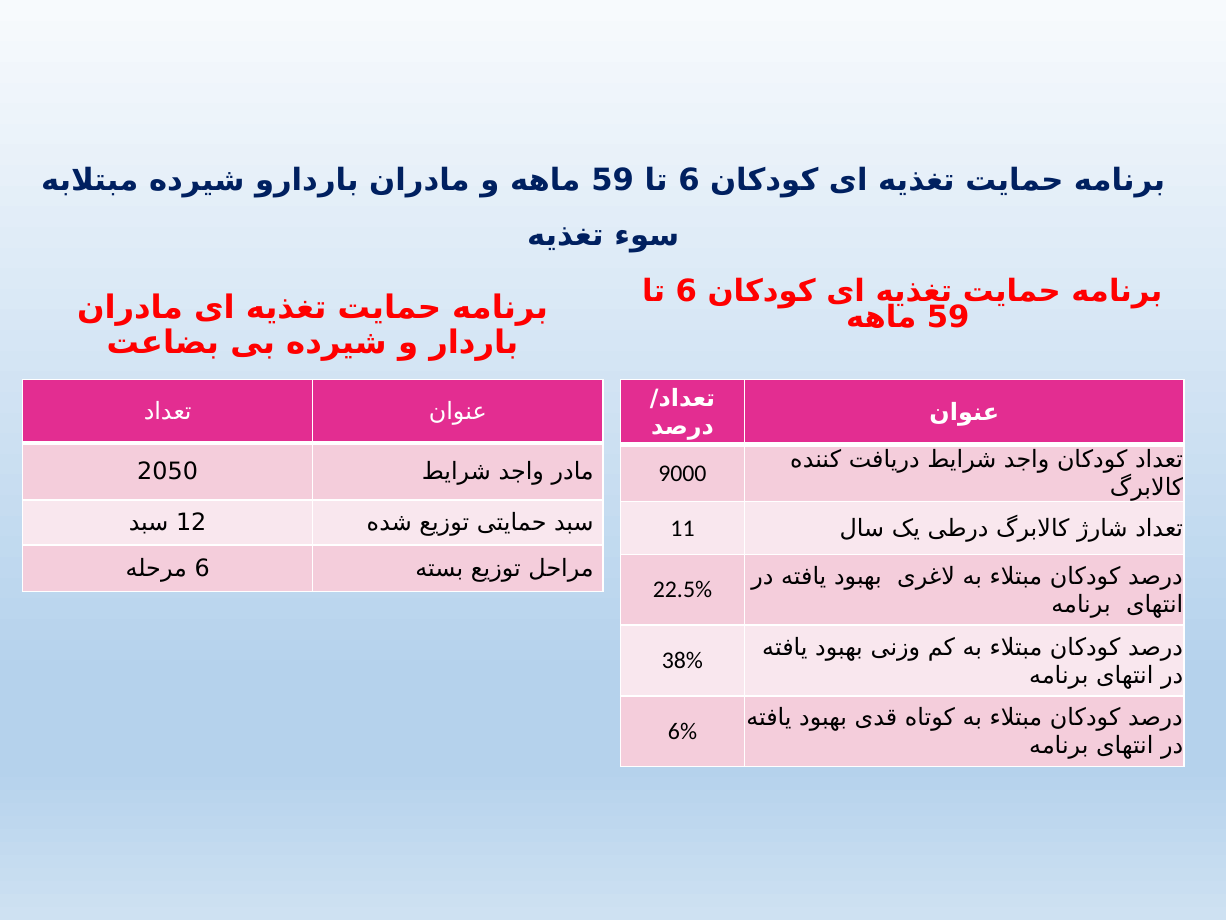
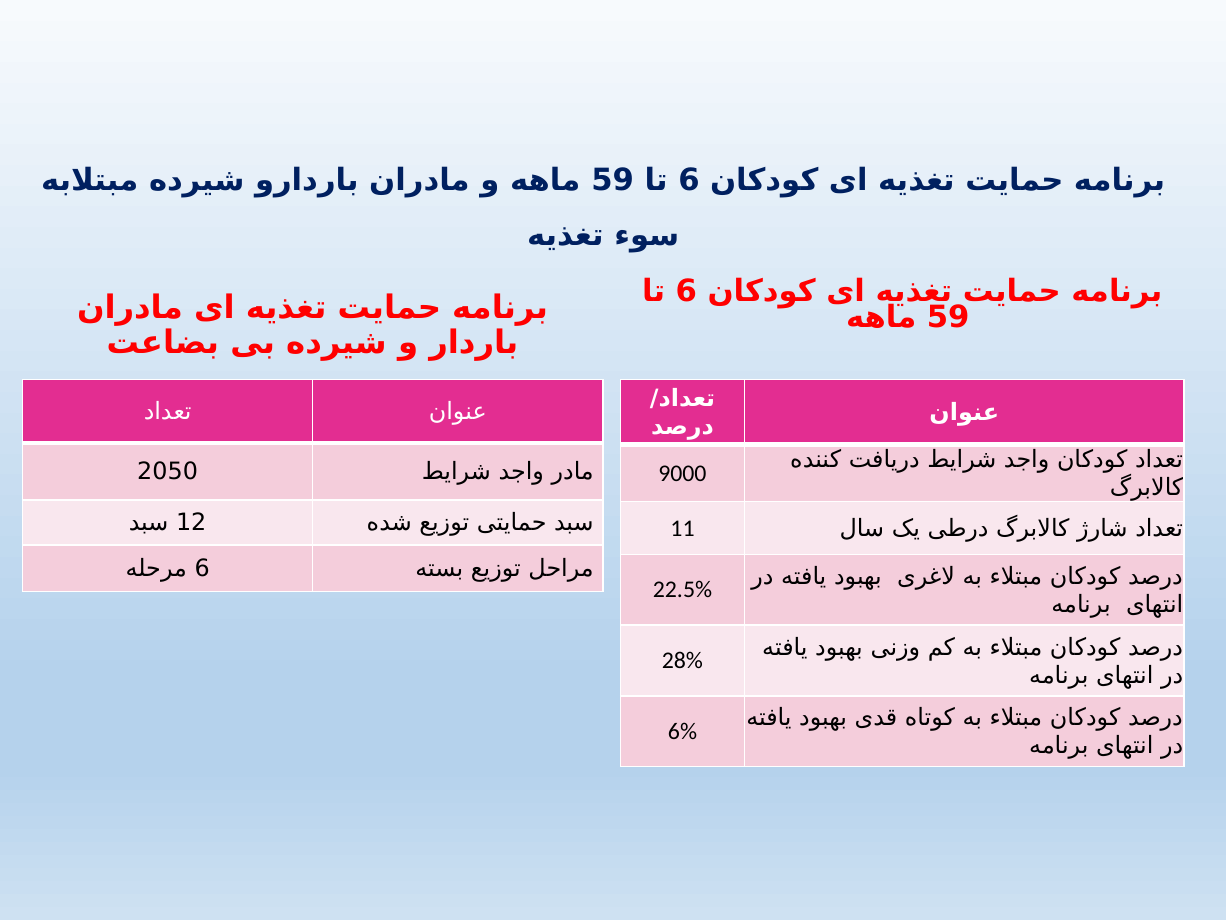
38%: 38% -> 28% (682, 660)
